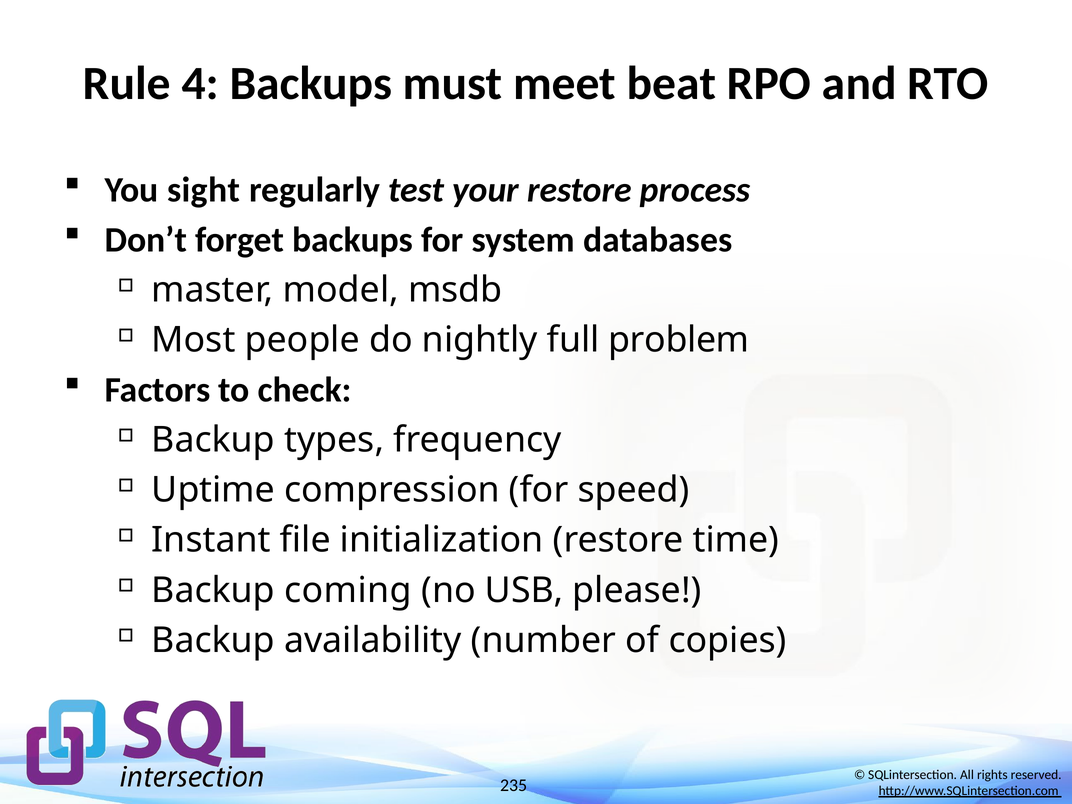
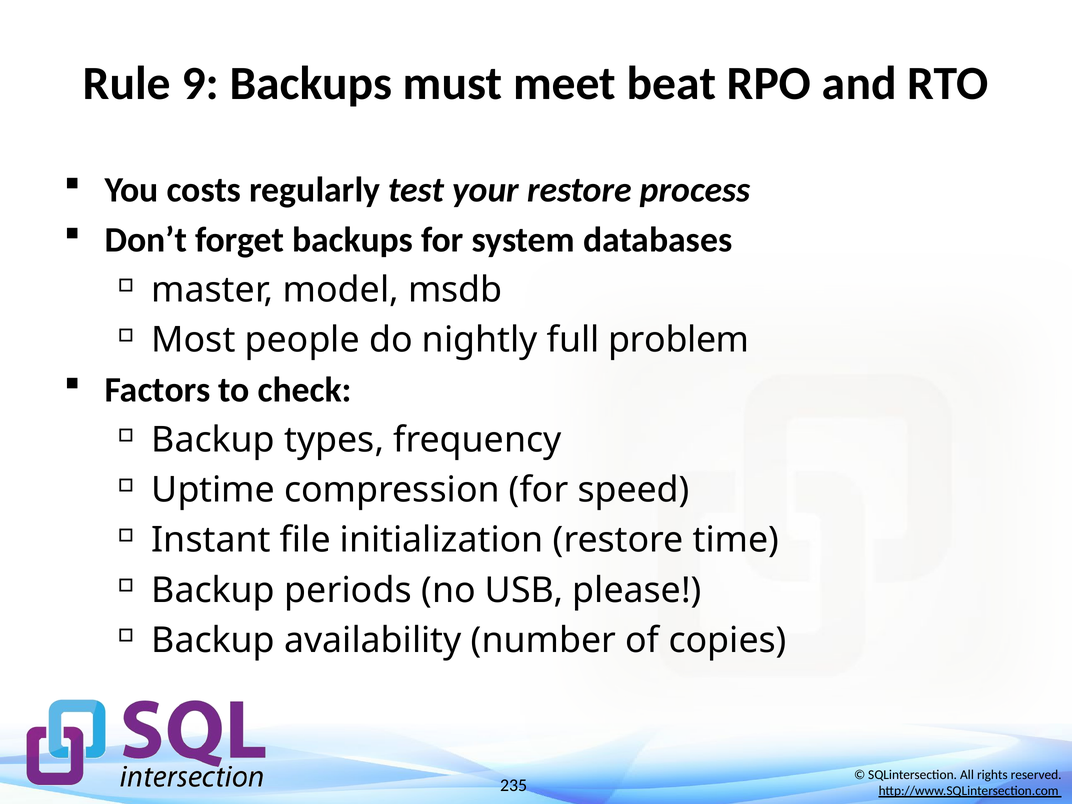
4: 4 -> 9 (200, 84)
sight: sight -> costs (204, 190)
coming: coming -> periods (348, 590)
